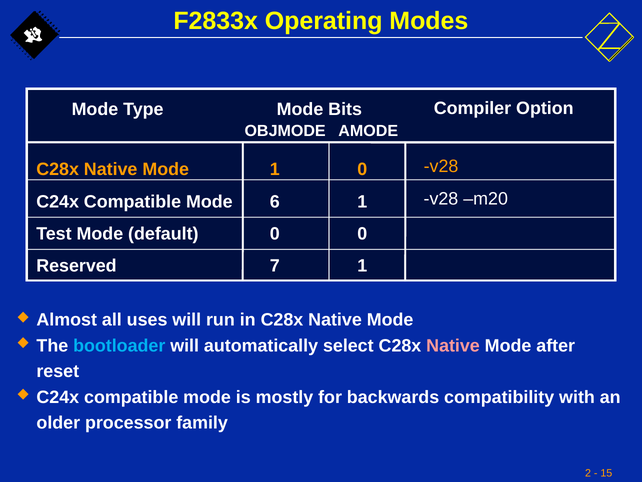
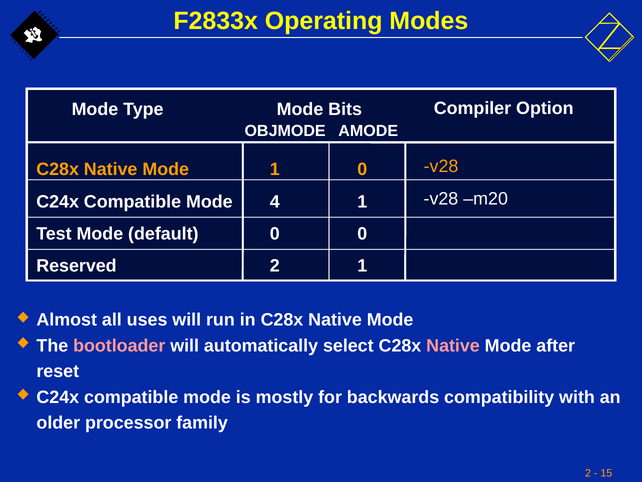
6: 6 -> 4 (275, 201)
Reserved 7: 7 -> 2 (275, 266)
bootloader colour: light blue -> pink (119, 345)
